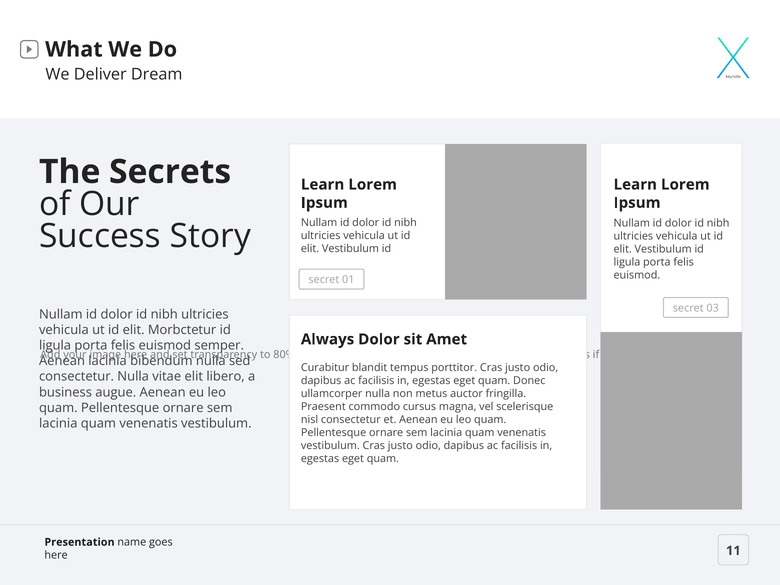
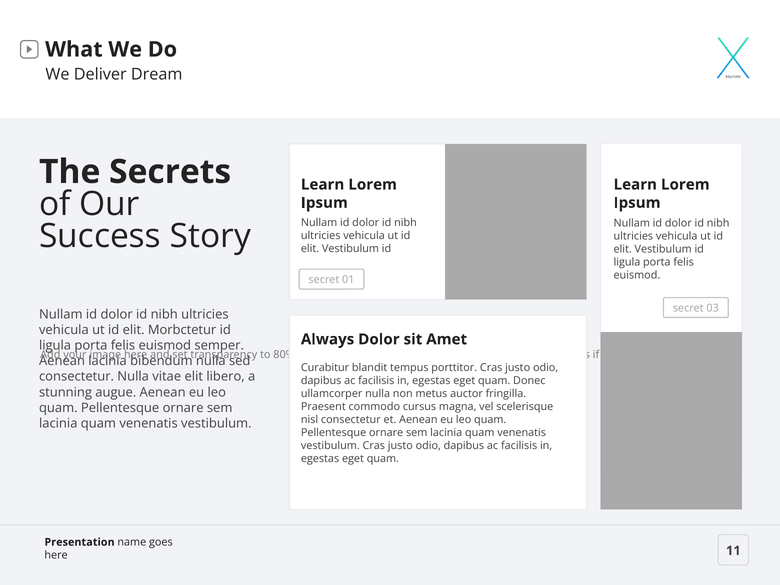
business: business -> stunning (66, 392)
